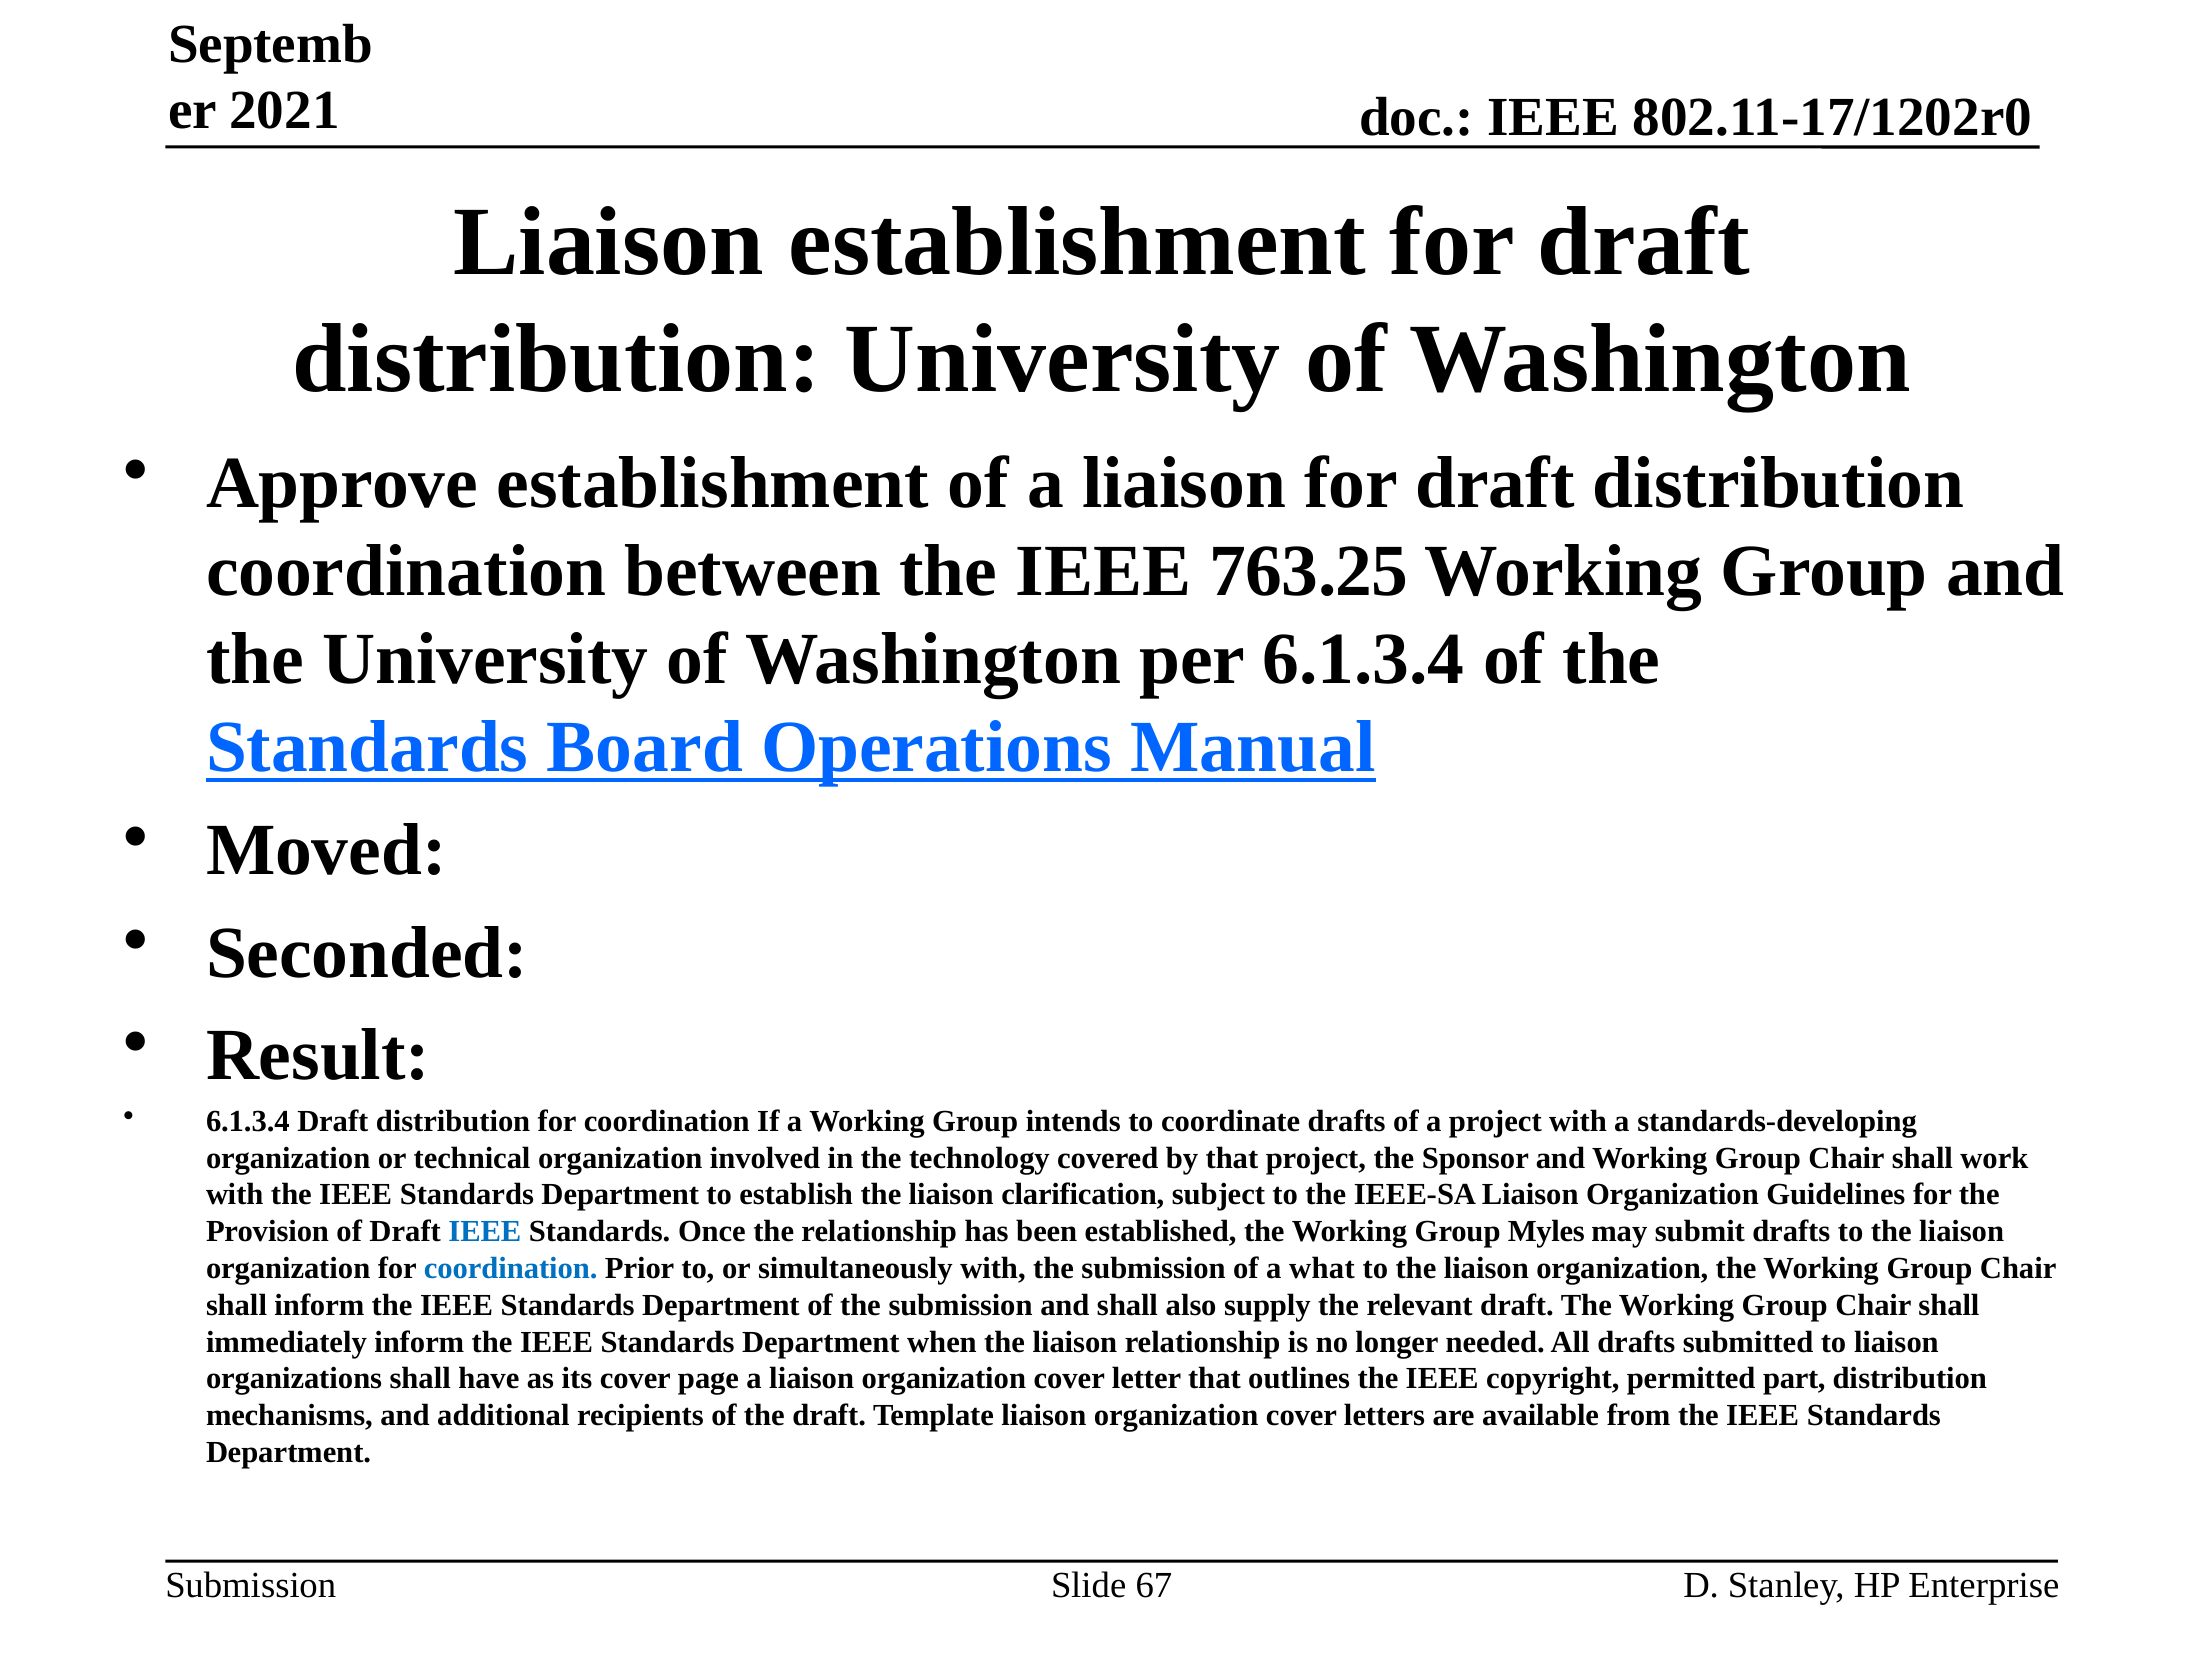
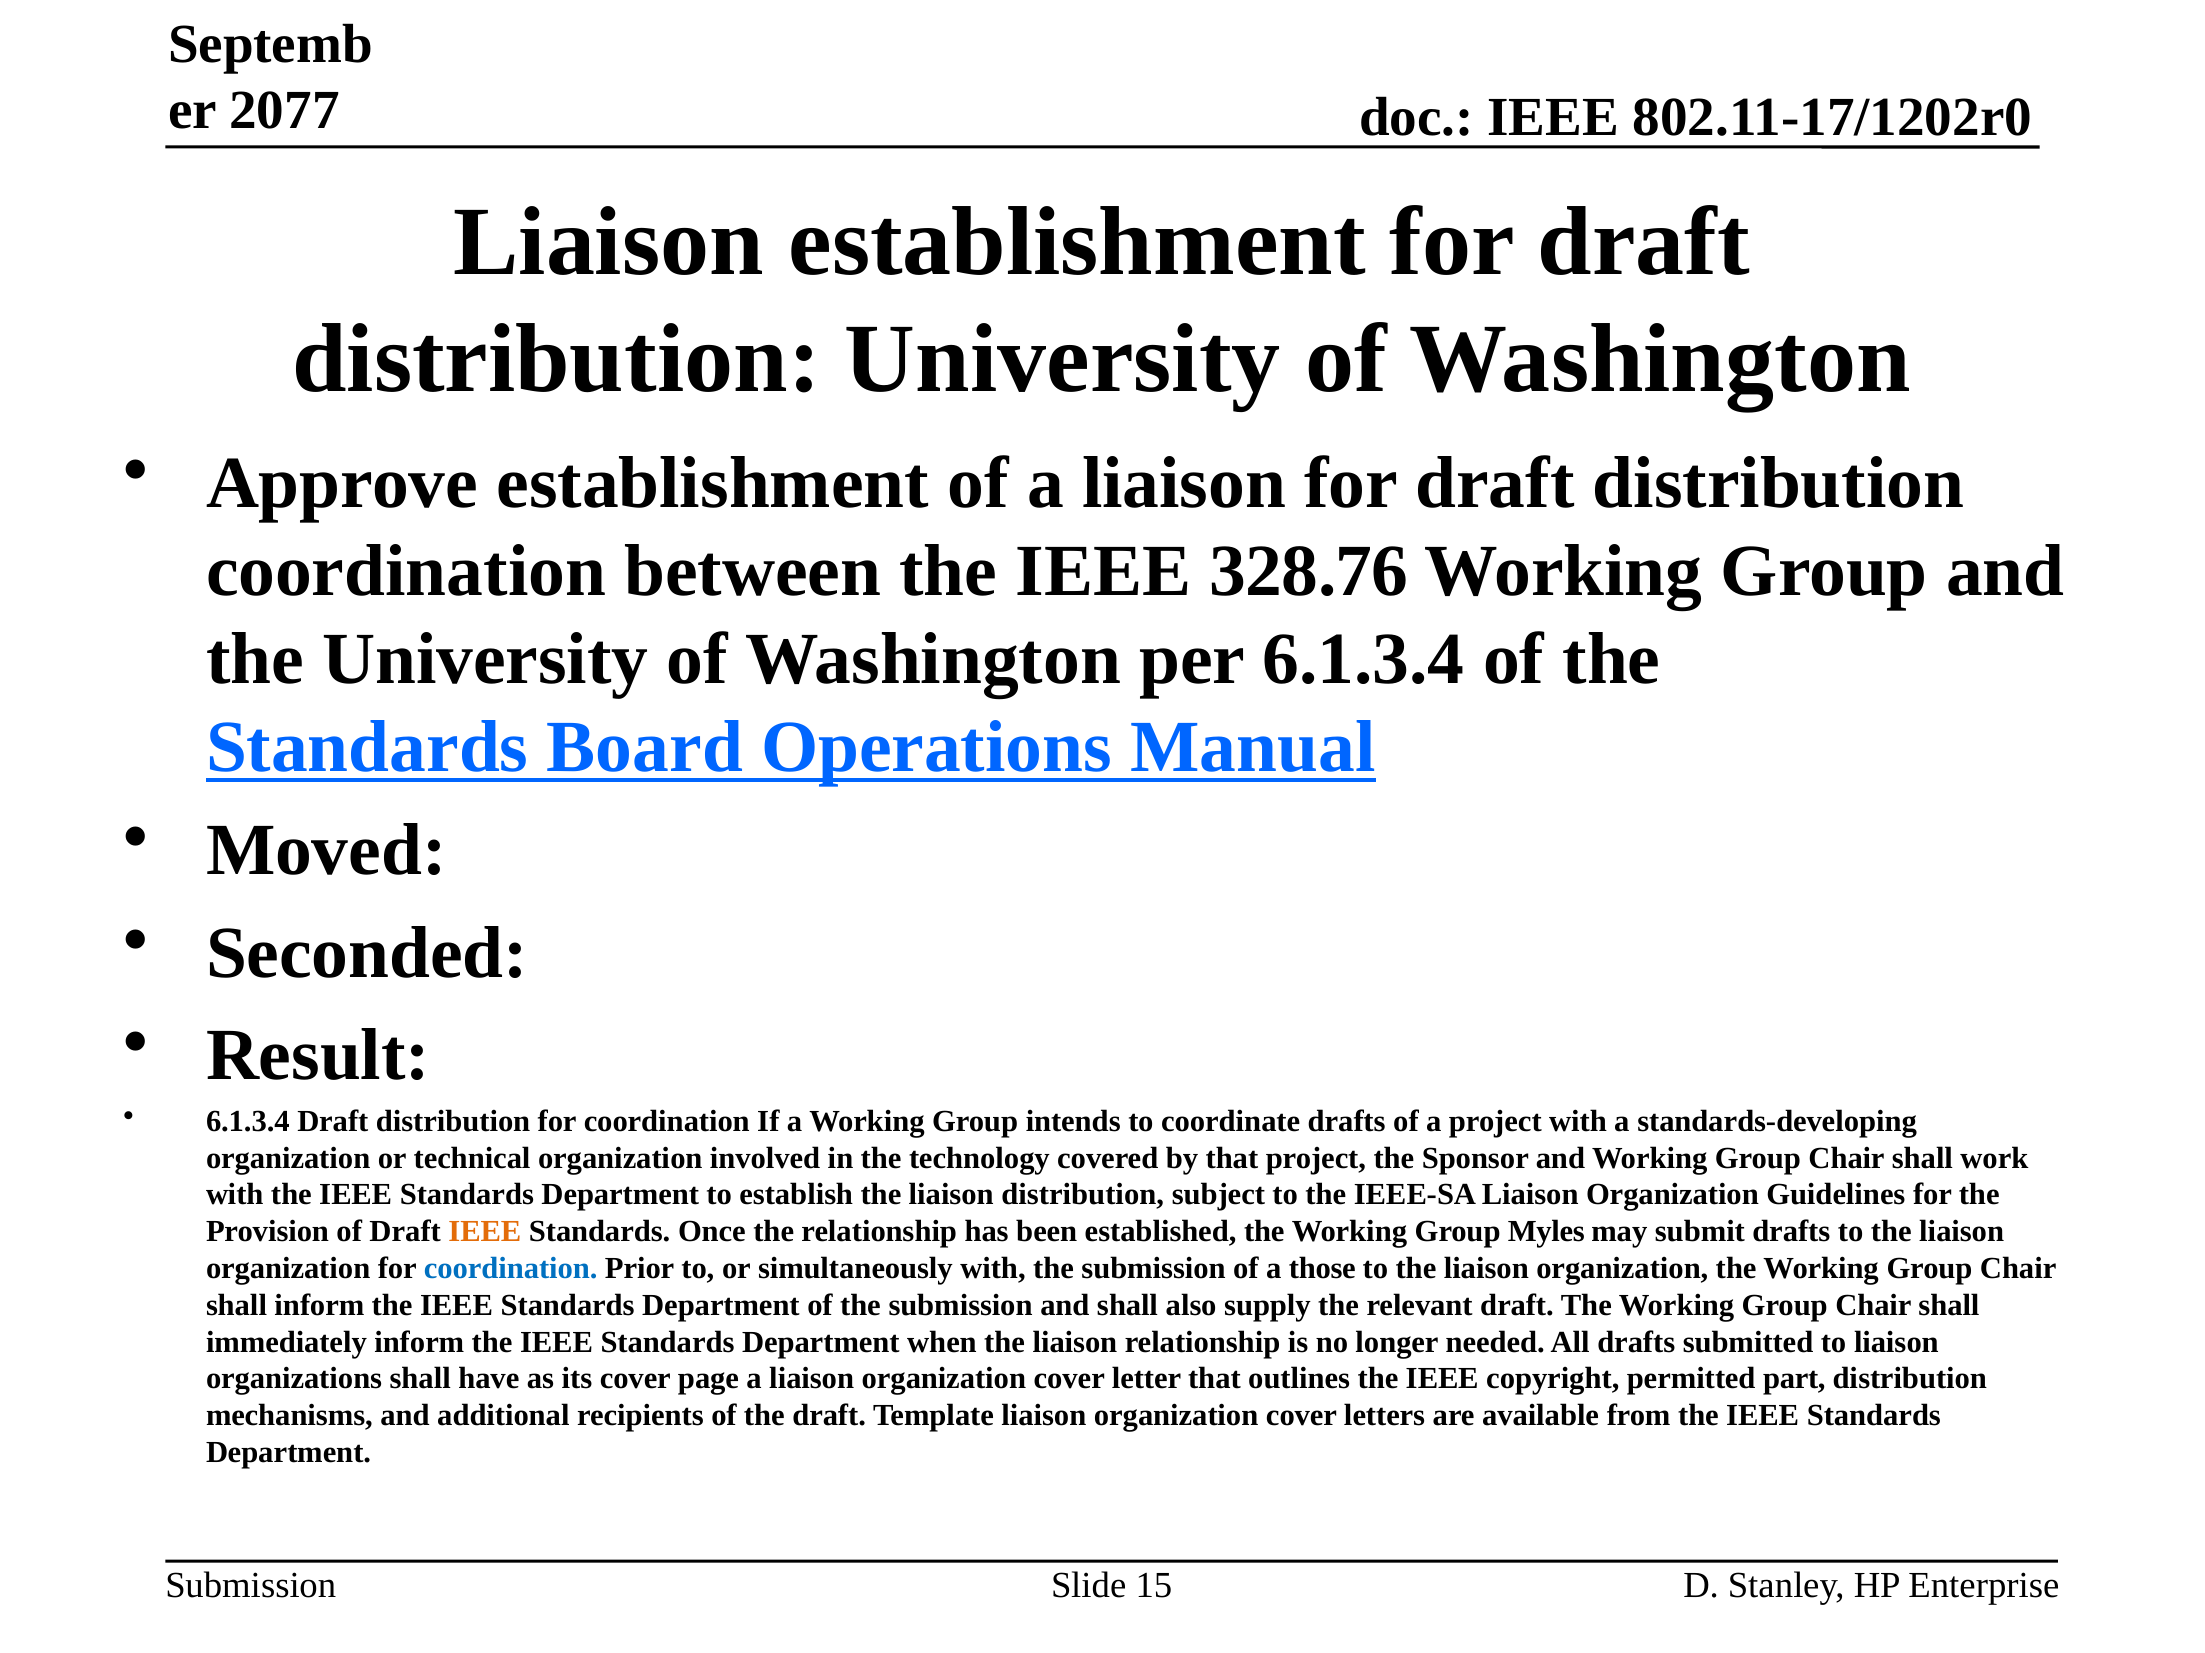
2021: 2021 -> 2077 (285, 110)
763.25: 763.25 -> 328.76 (1309, 571)
liaison clarification: clarification -> distribution (1083, 1195)
IEEE colour: blue -> orange (485, 1232)
what: what -> those (1322, 1269)
67: 67 -> 15 (1154, 1586)
